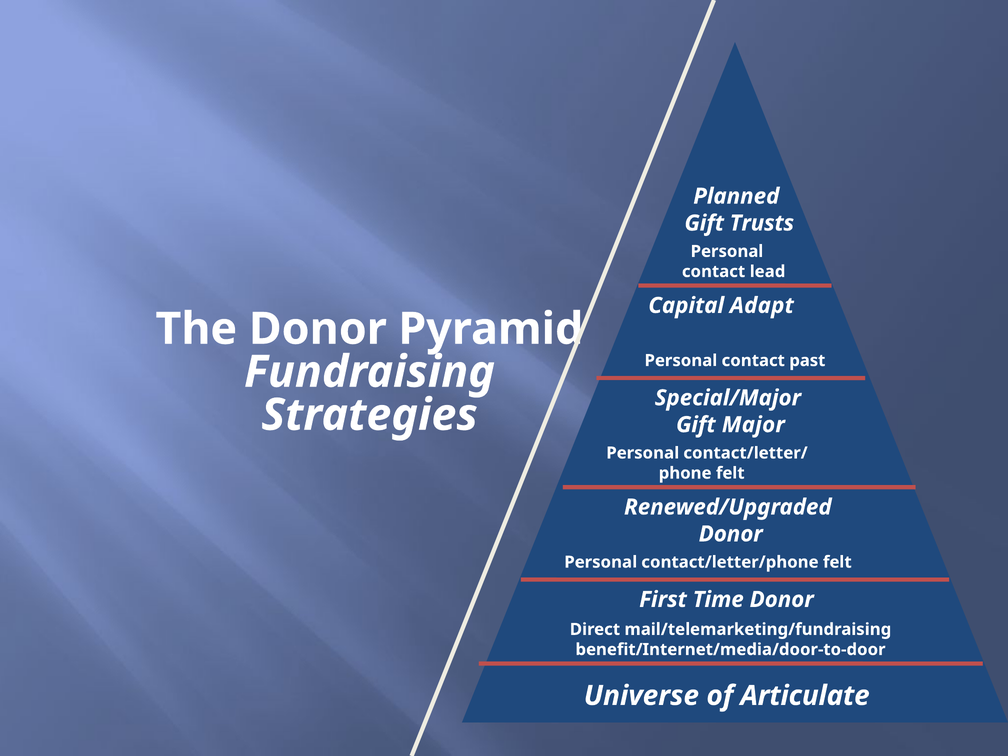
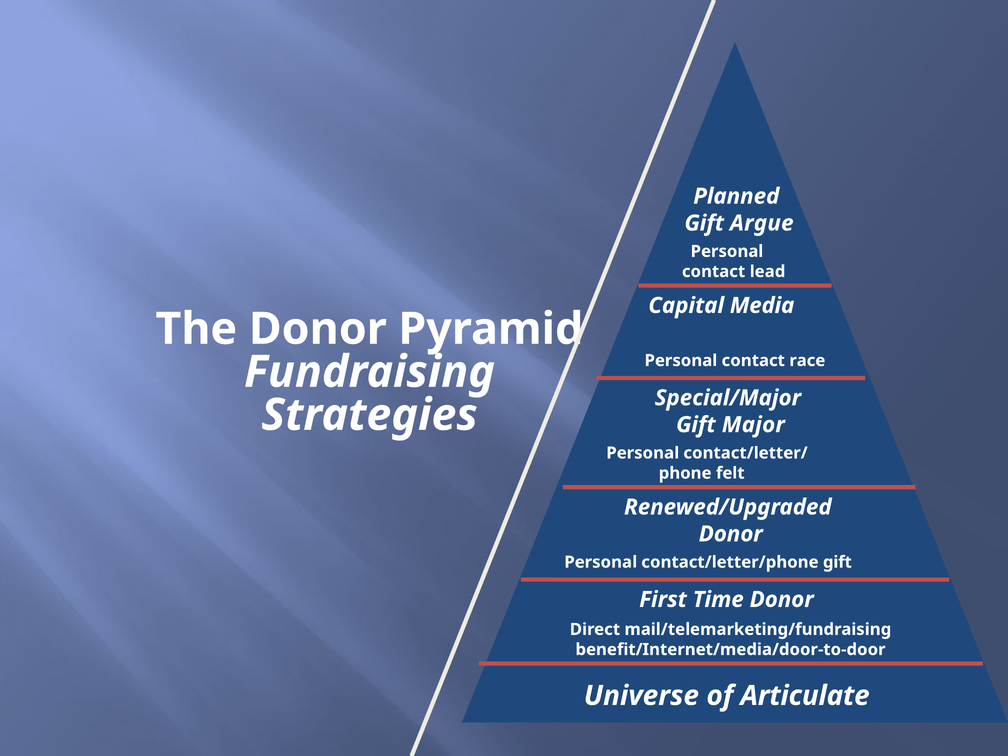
Trusts: Trusts -> Argue (762, 223)
Adapt: Adapt -> Media (762, 306)
past: past -> race (807, 361)
felt: felt -> gift (837, 562)
